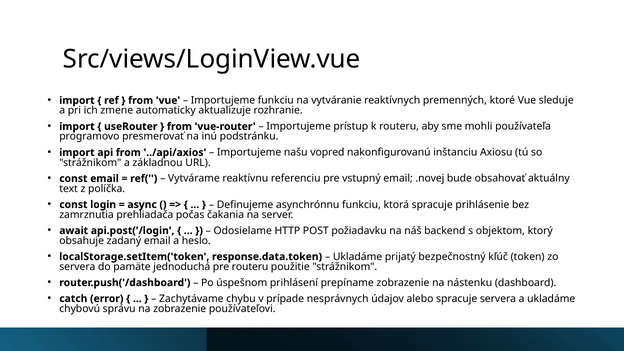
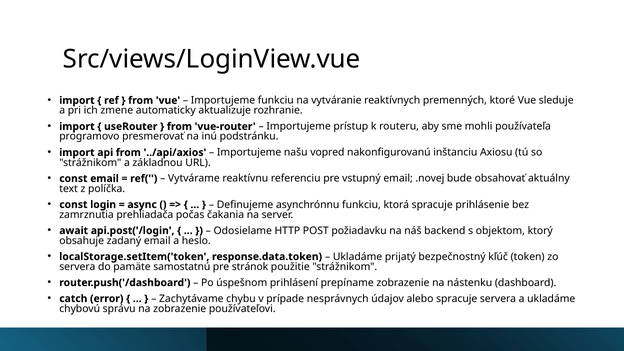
jednoduchá: jednoduchá -> samostatnú (182, 267)
pre routeru: routeru -> stránok (250, 267)
